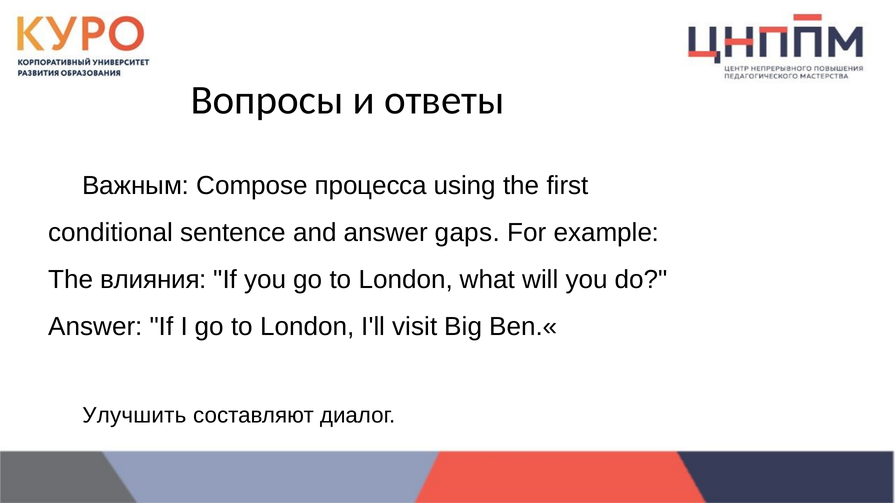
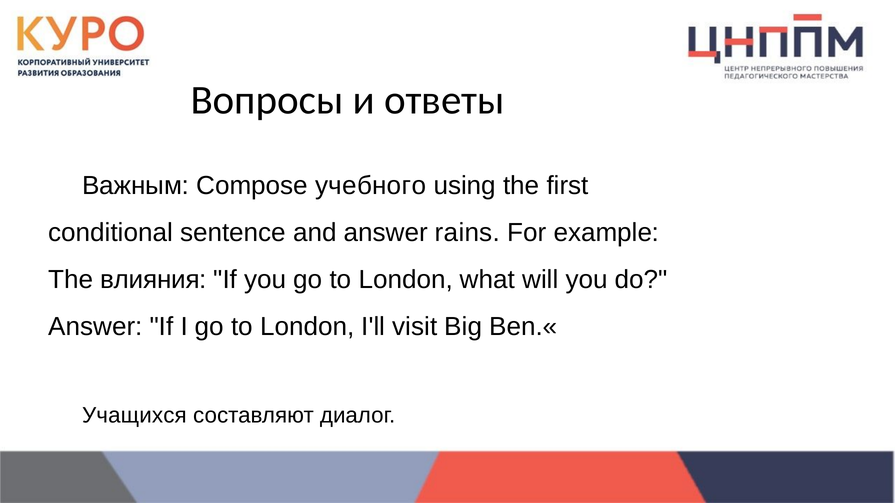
процесса: процесса -> учебного (371, 186)
gaps: gaps -> rains (467, 233)
Улучшить: Улучшить -> Учащихся (134, 416)
